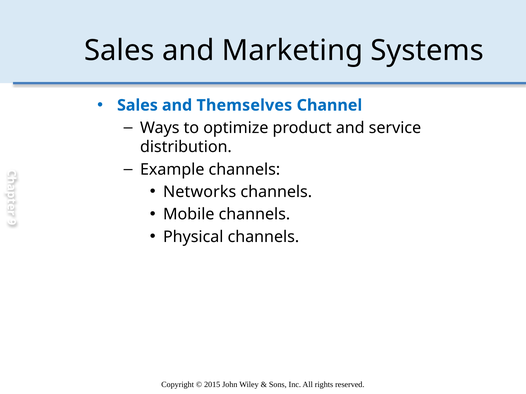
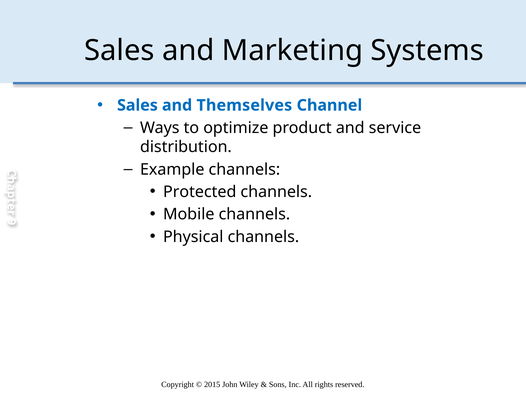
Networks: Networks -> Protected (200, 192)
